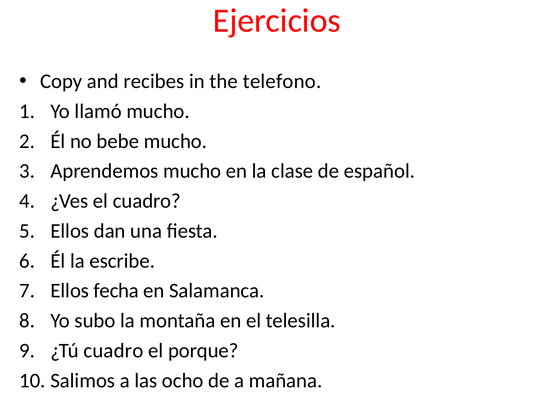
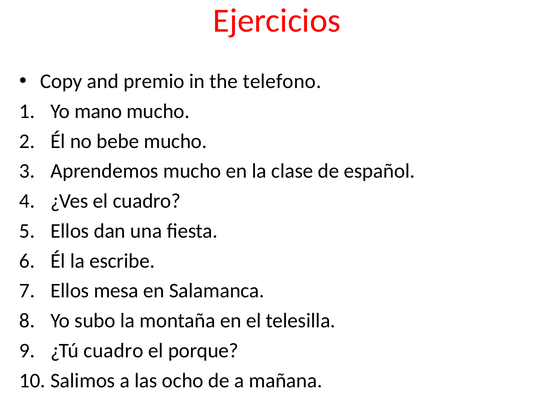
recibes: recibes -> premio (154, 81)
llamó: llamó -> mano (98, 111)
fecha: fecha -> mesa (116, 290)
